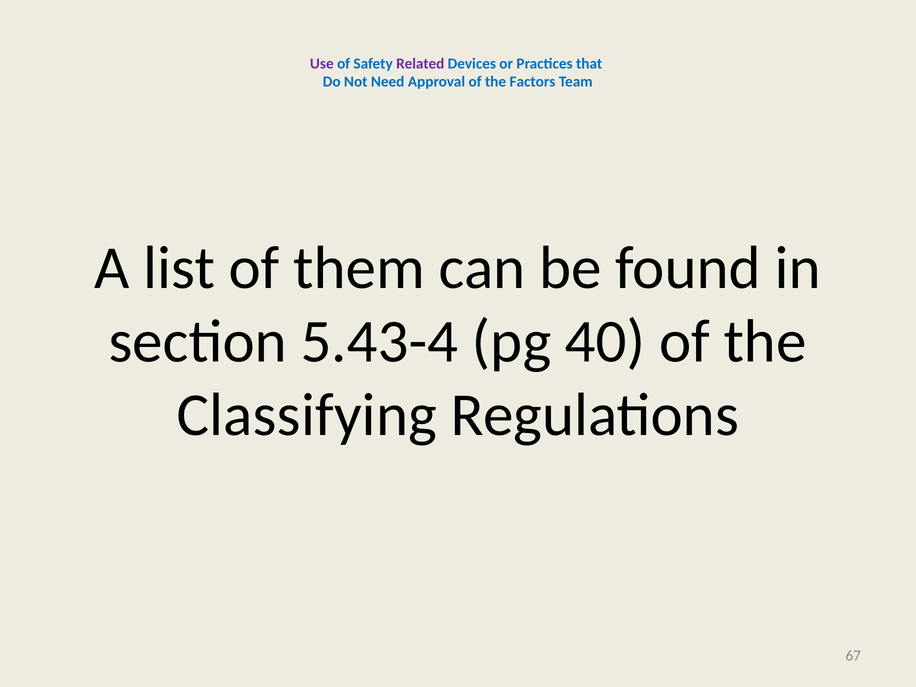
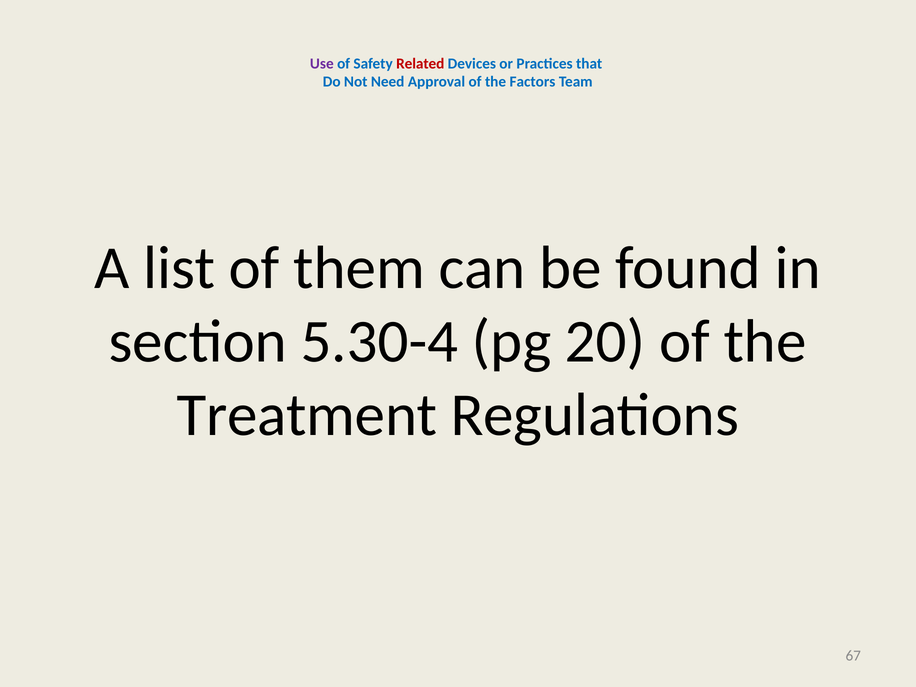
Related colour: purple -> red (420, 64)
5.43-4: 5.43-4 -> 5.30-4 (379, 342)
40: 40 -> 20 (605, 342)
Classifying: Classifying -> Treatment (307, 415)
